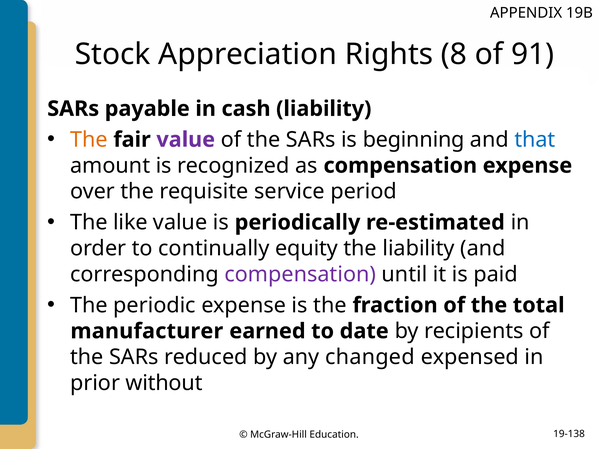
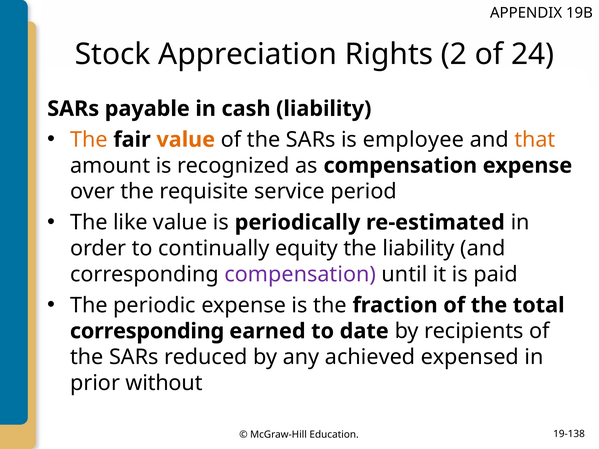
8: 8 -> 2 (454, 54)
91: 91 -> 24 (533, 54)
value colour: purple -> orange (186, 140)
beginning: beginning -> employee (413, 140)
that colour: blue -> orange (535, 140)
manufacturer: manufacturer -> corresponding (147, 331)
changed: changed -> achieved (370, 357)
